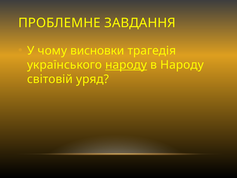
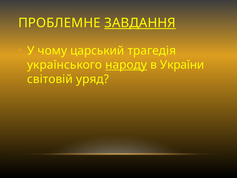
ЗАВДАННЯ underline: none -> present (140, 23)
висновки: висновки -> царський (97, 51)
в Народу: Народу -> України (182, 65)
